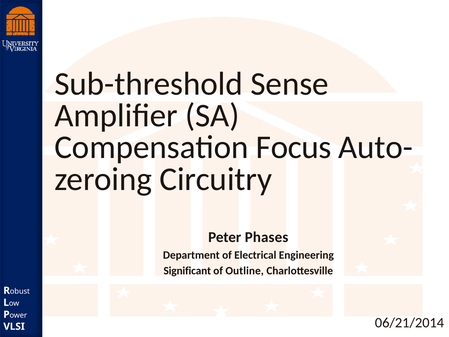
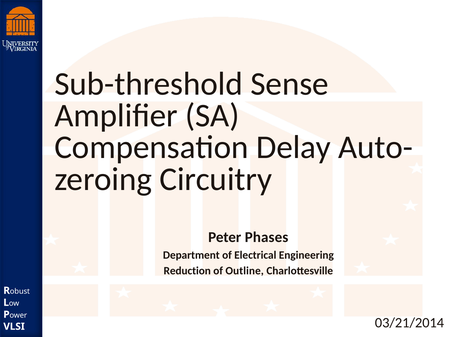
Focus: Focus -> Delay (293, 147)
Significant: Significant -> Reduction (187, 271)
06/21/2014: 06/21/2014 -> 03/21/2014 (409, 322)
